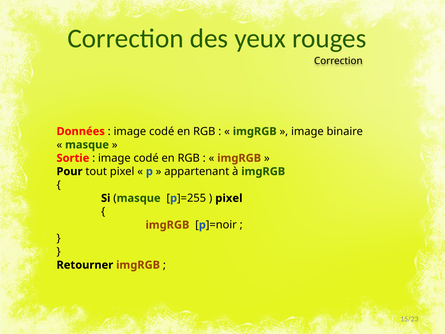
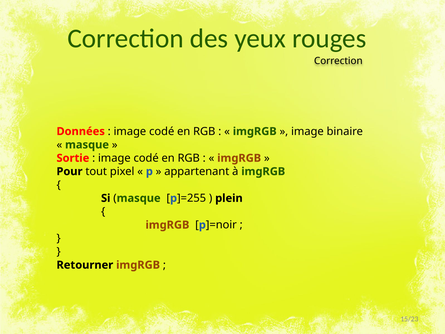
pixel: pixel -> plein (229, 198)
